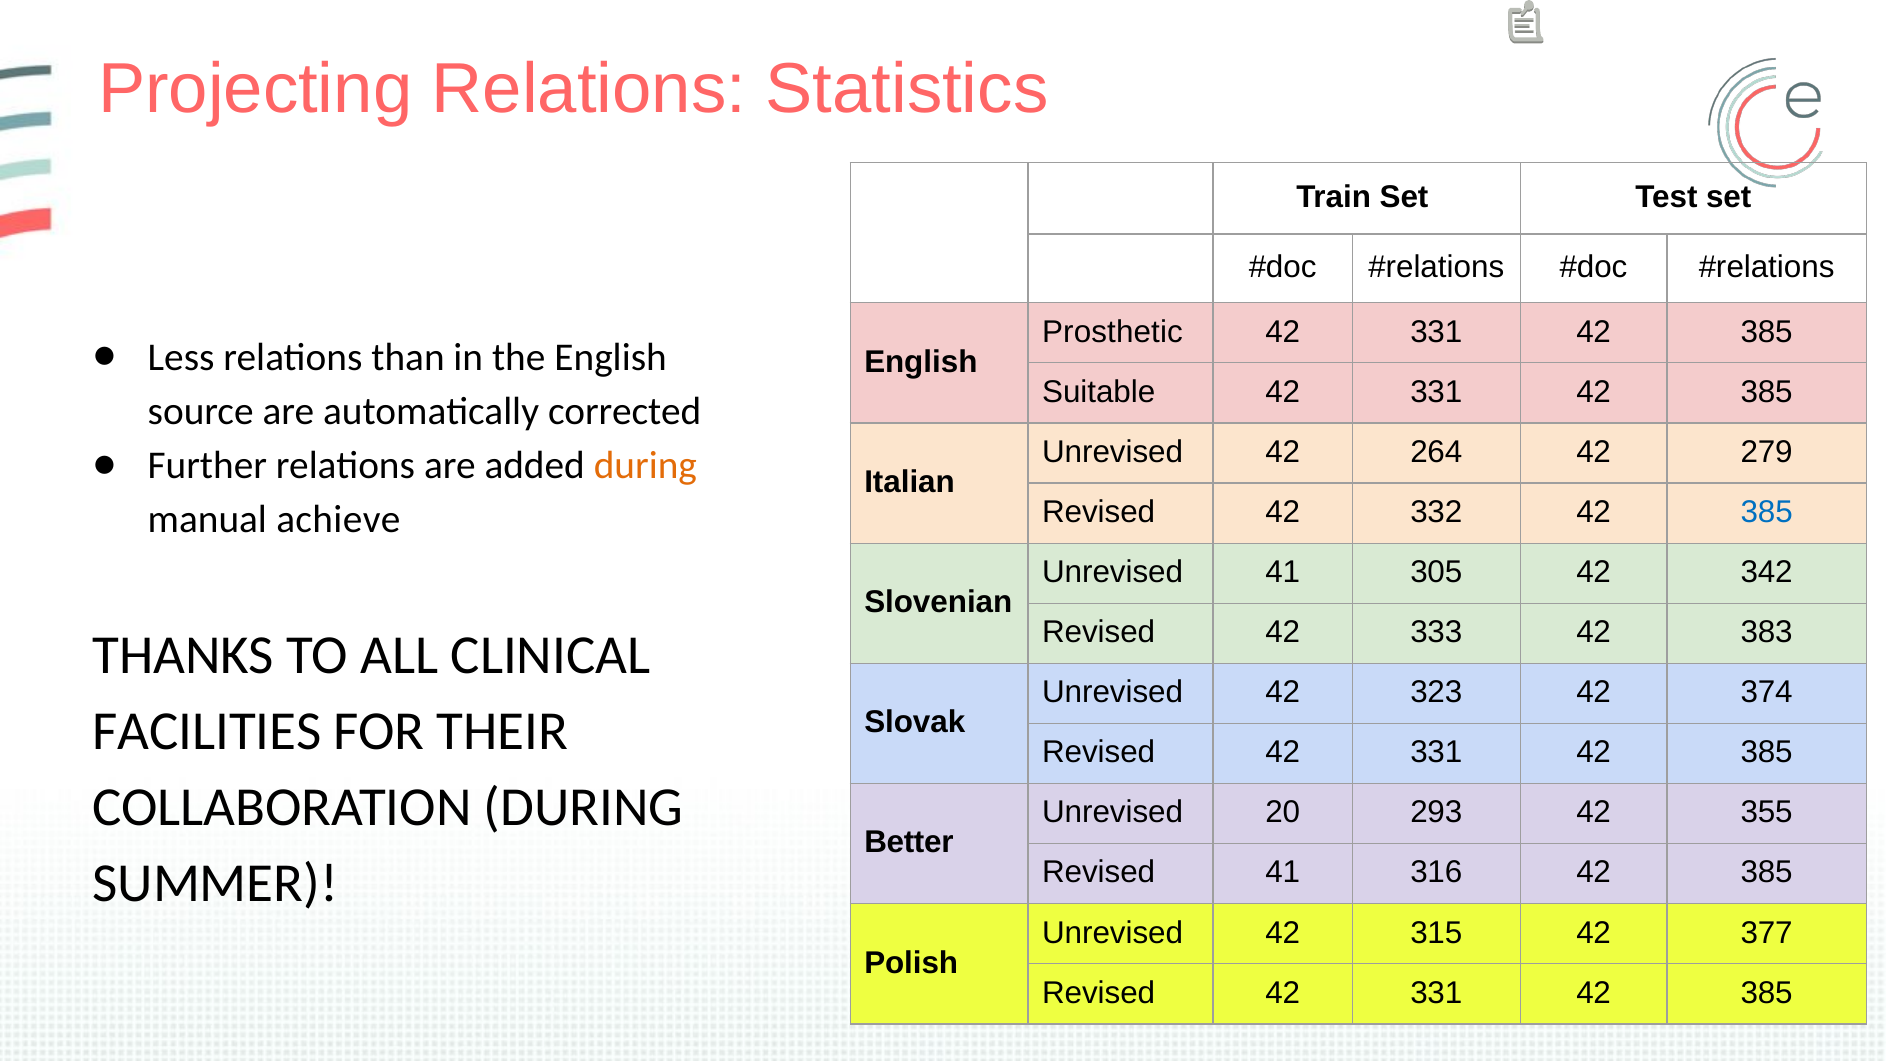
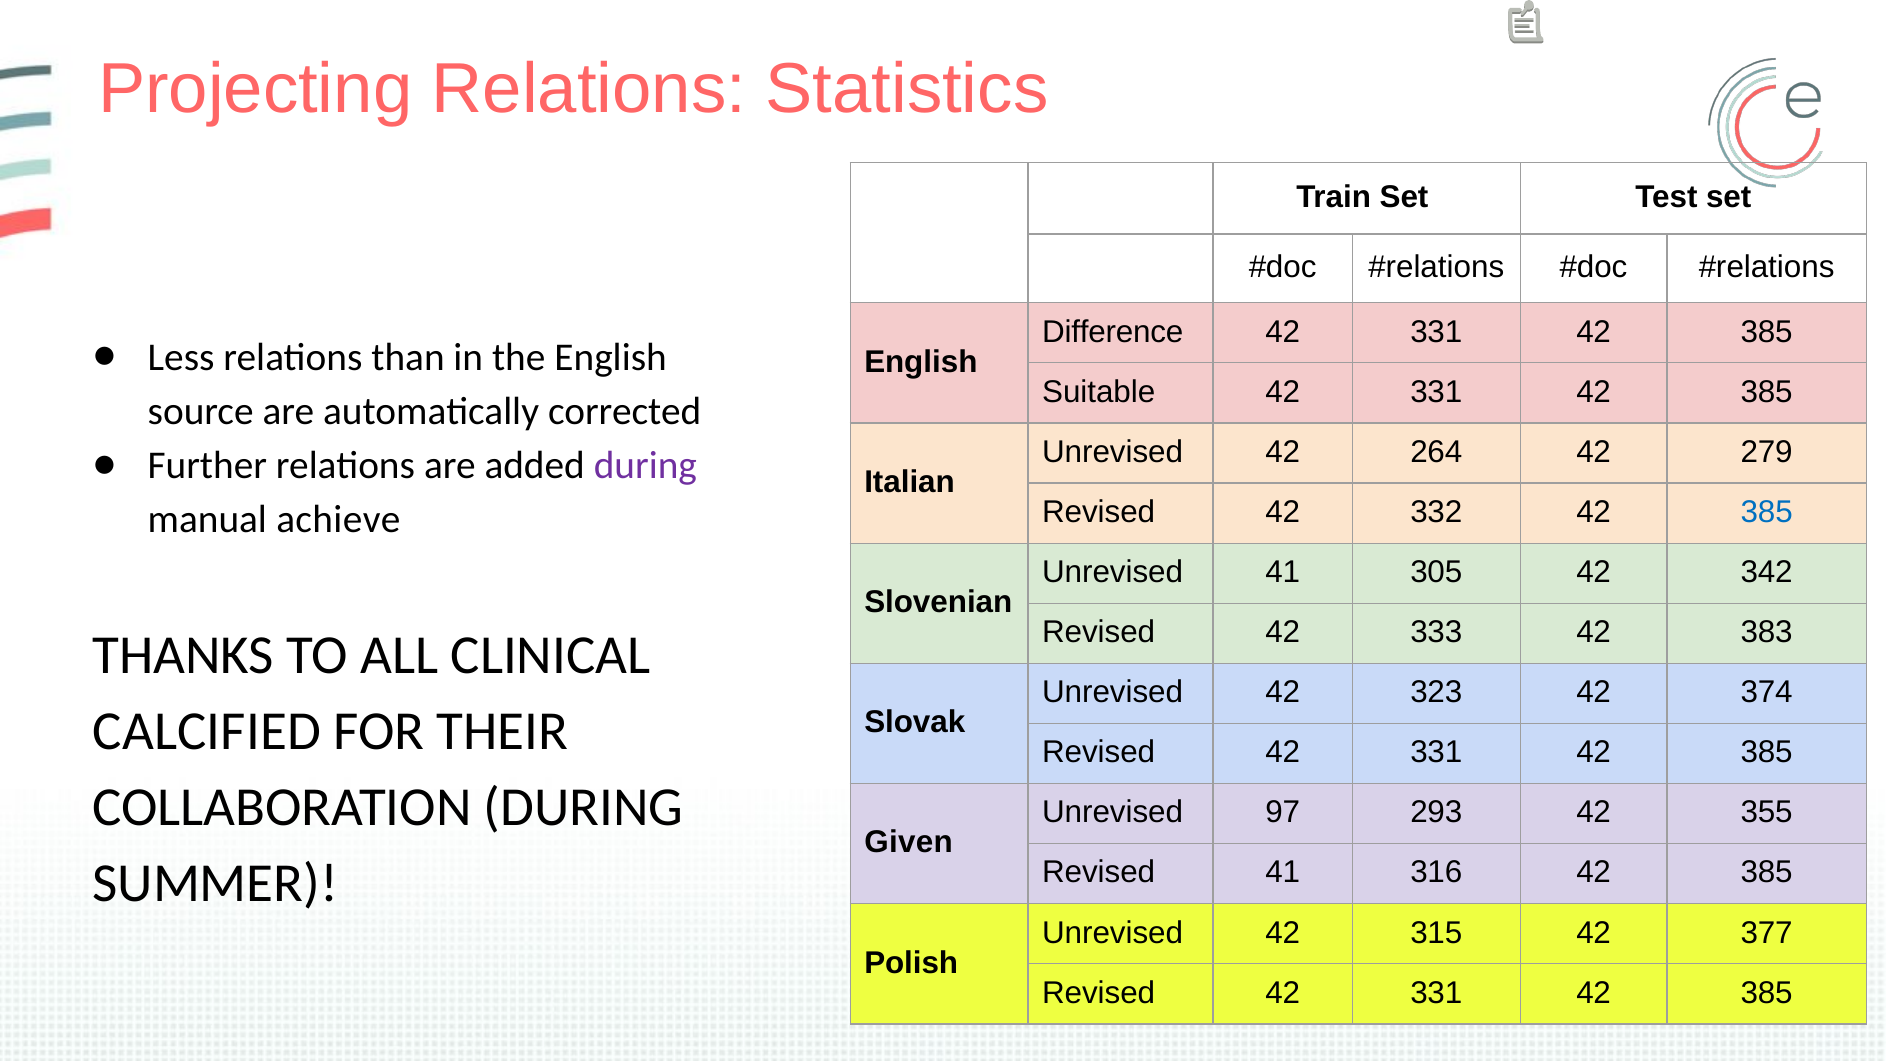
Prosthetic: Prosthetic -> Difference (1113, 332)
during colour: orange -> purple (645, 466)
FACILITIES: FACILITIES -> CALCIFIED (207, 731)
20: 20 -> 97 (1283, 812)
Better: Better -> Given (909, 842)
